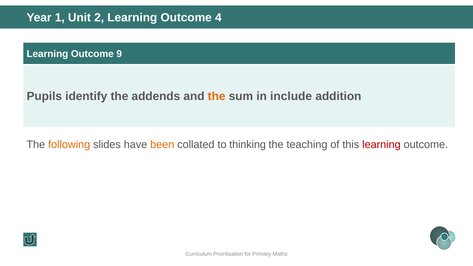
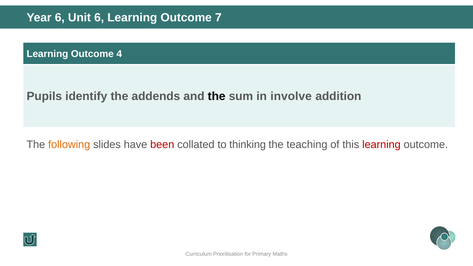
Year 1: 1 -> 6 (60, 18)
Unit 2: 2 -> 6 (99, 18)
4: 4 -> 7 (218, 18)
9: 9 -> 4 (119, 54)
the colour: orange -> black (217, 96)
include: include -> involve (291, 96)
been colour: orange -> red (162, 145)
